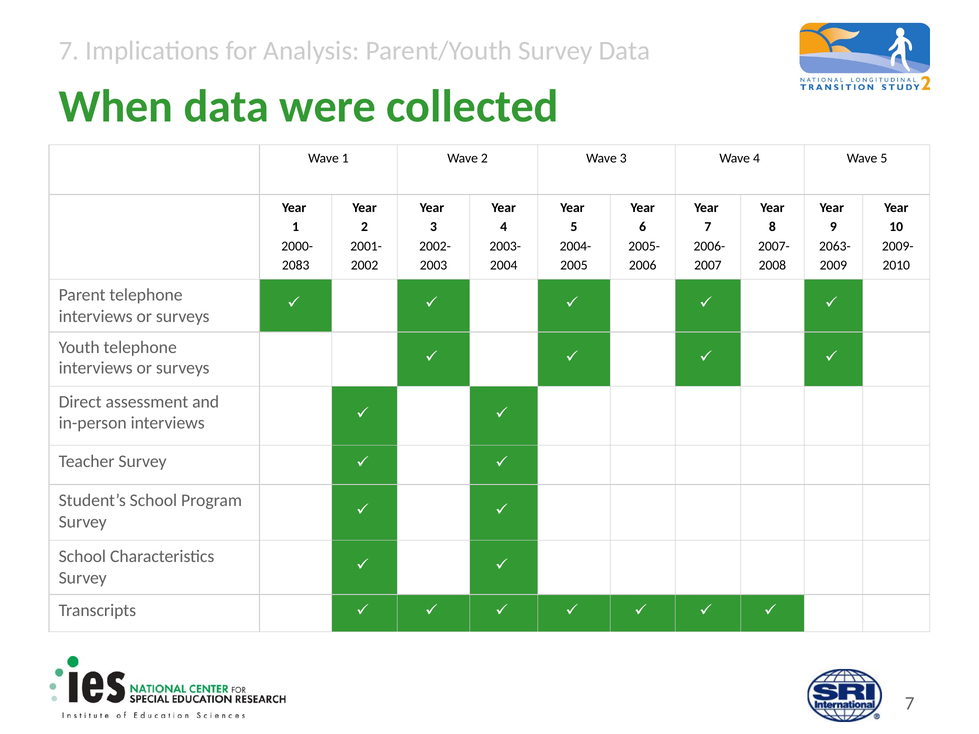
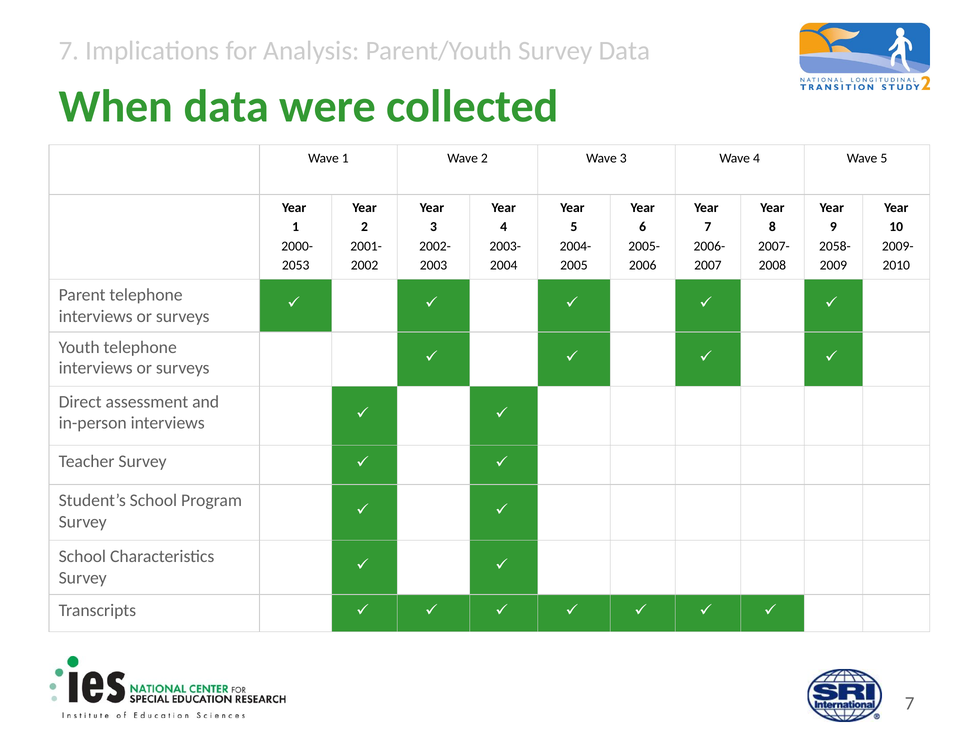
2063-: 2063- -> 2058- (835, 246)
2083: 2083 -> 2053 (296, 266)
